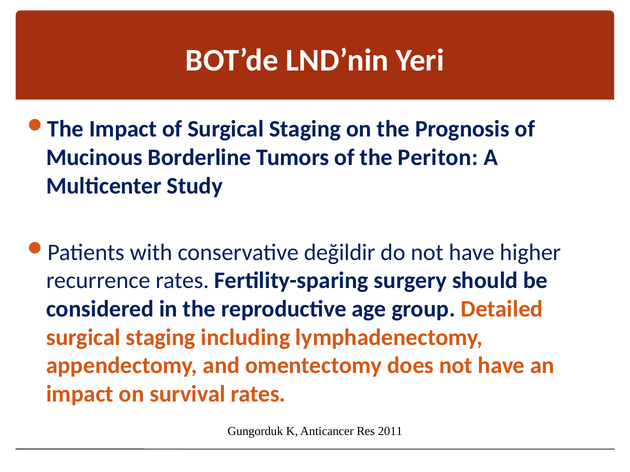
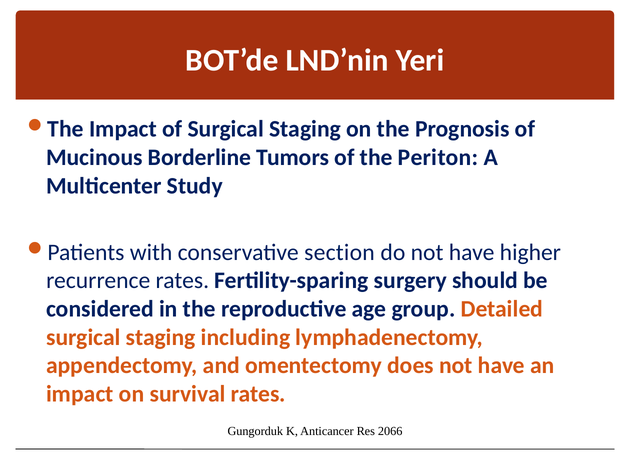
değildir: değildir -> section (339, 253)
2011: 2011 -> 2066 (390, 432)
